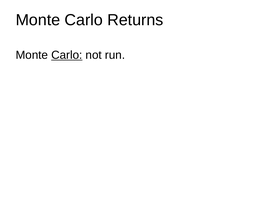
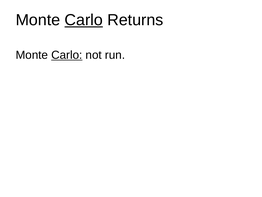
Carlo underline: none -> present (84, 20)
